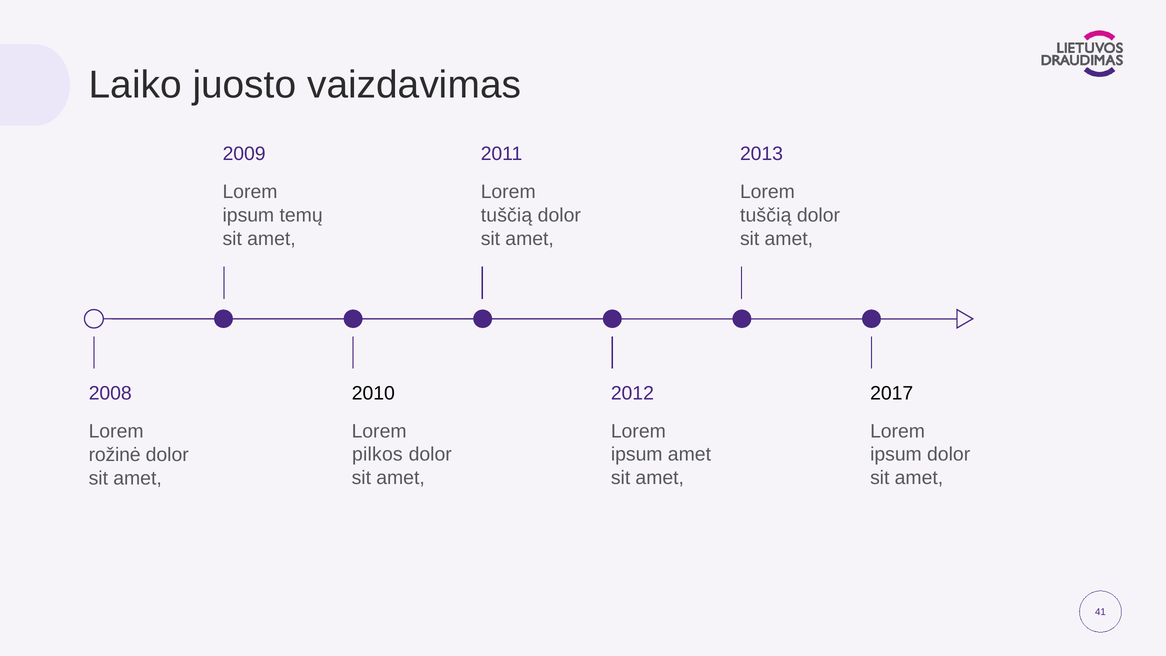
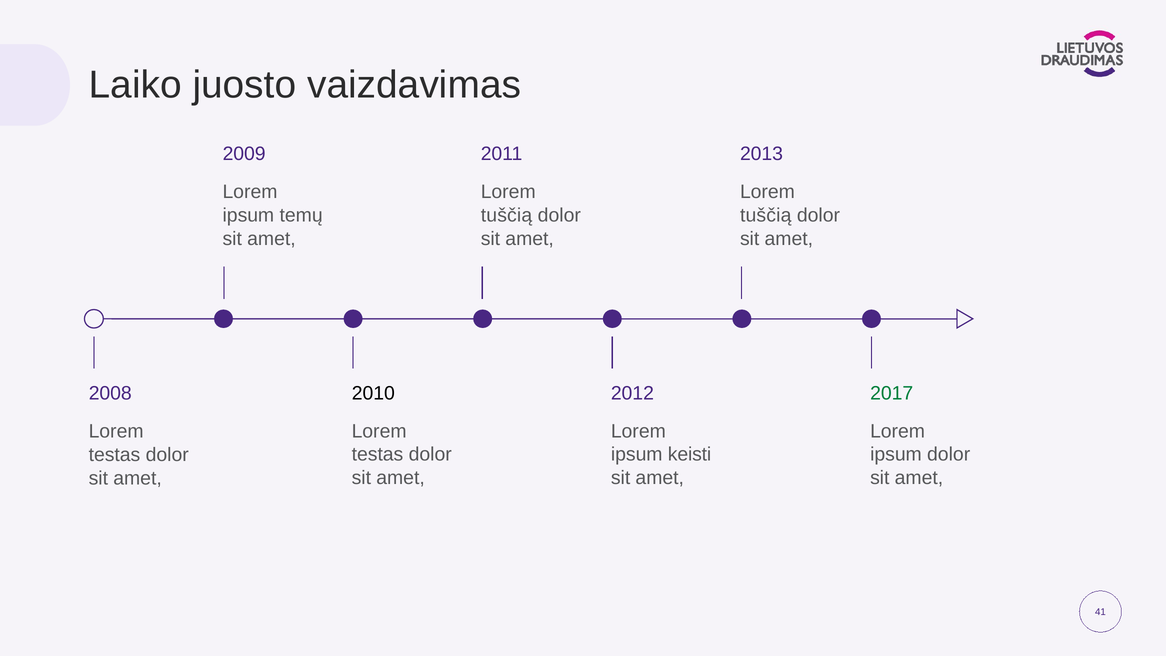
2017 colour: black -> green (892, 393)
pilkos: pilkos -> testas (378, 454)
ipsum amet: amet -> keisti (690, 454)
rožinė: rožinė -> testas (115, 455)
